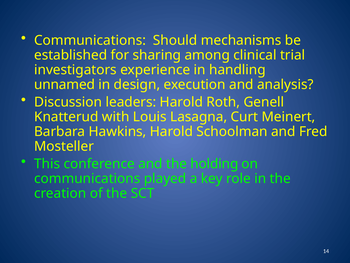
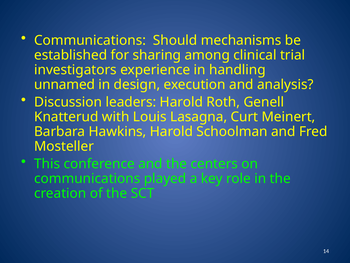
holding: holding -> centers (214, 163)
